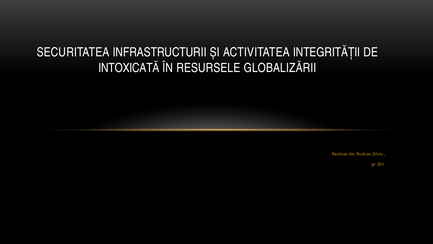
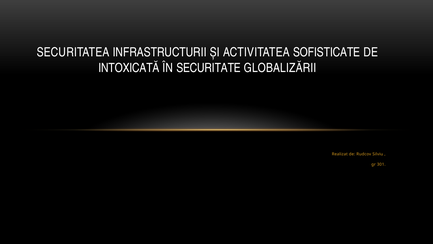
INTEGRITĂȚII: INTEGRITĂȚII -> SOFISTICATE (327, 52)
RESURSELE: RESURSELE -> SECURITATE (209, 68)
